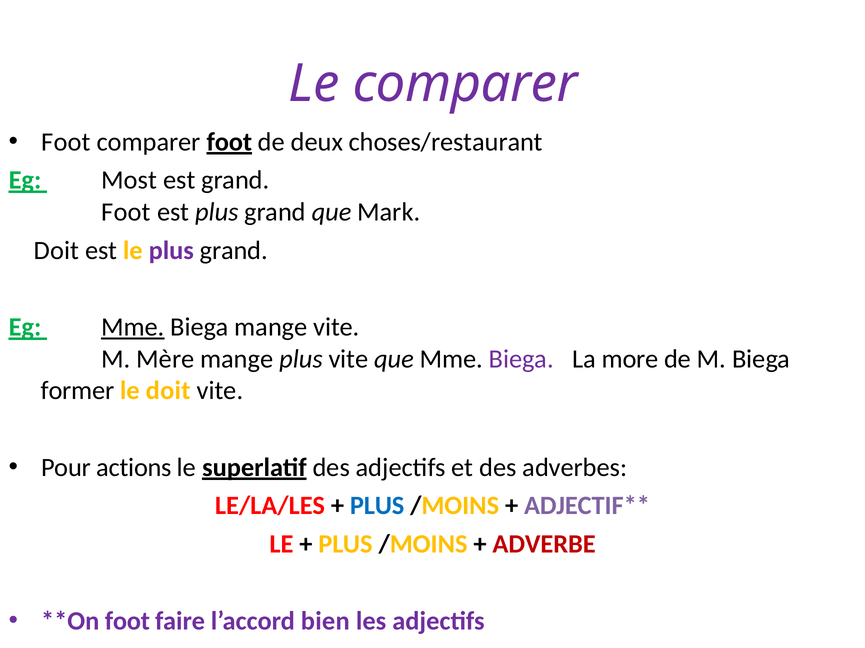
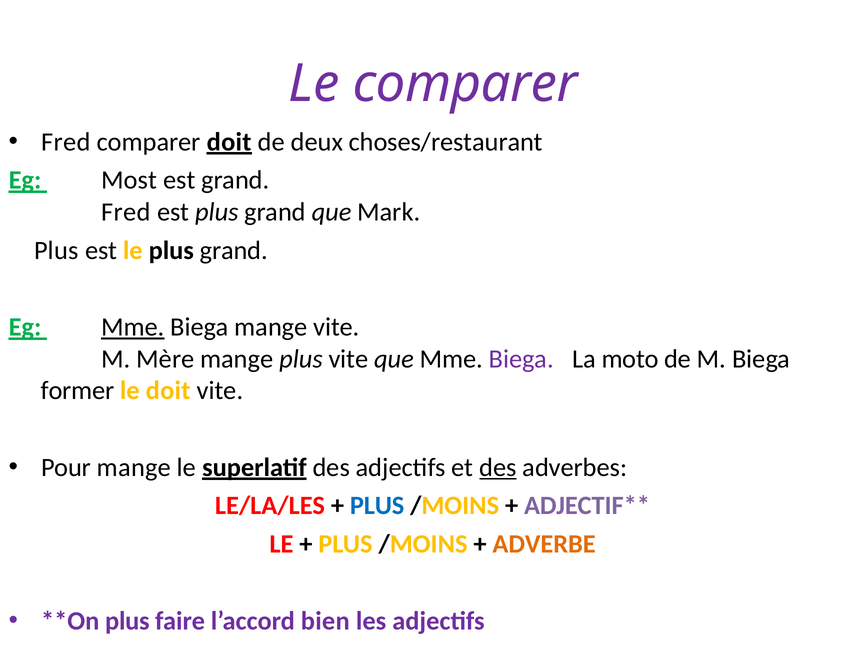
Foot: Foot -> Fred (66, 142)
comparer foot: foot -> doit (229, 142)
Foot: Foot -> Fred (126, 212)
Doit: Doit -> Plus (56, 251)
plus colour: purple -> black (171, 251)
more: more -> moto (630, 359)
Pour actions: actions -> mange (134, 468)
des underline: none -> present (498, 468)
ADVERBE colour: red -> orange (544, 545)
foot: foot -> plus (127, 622)
